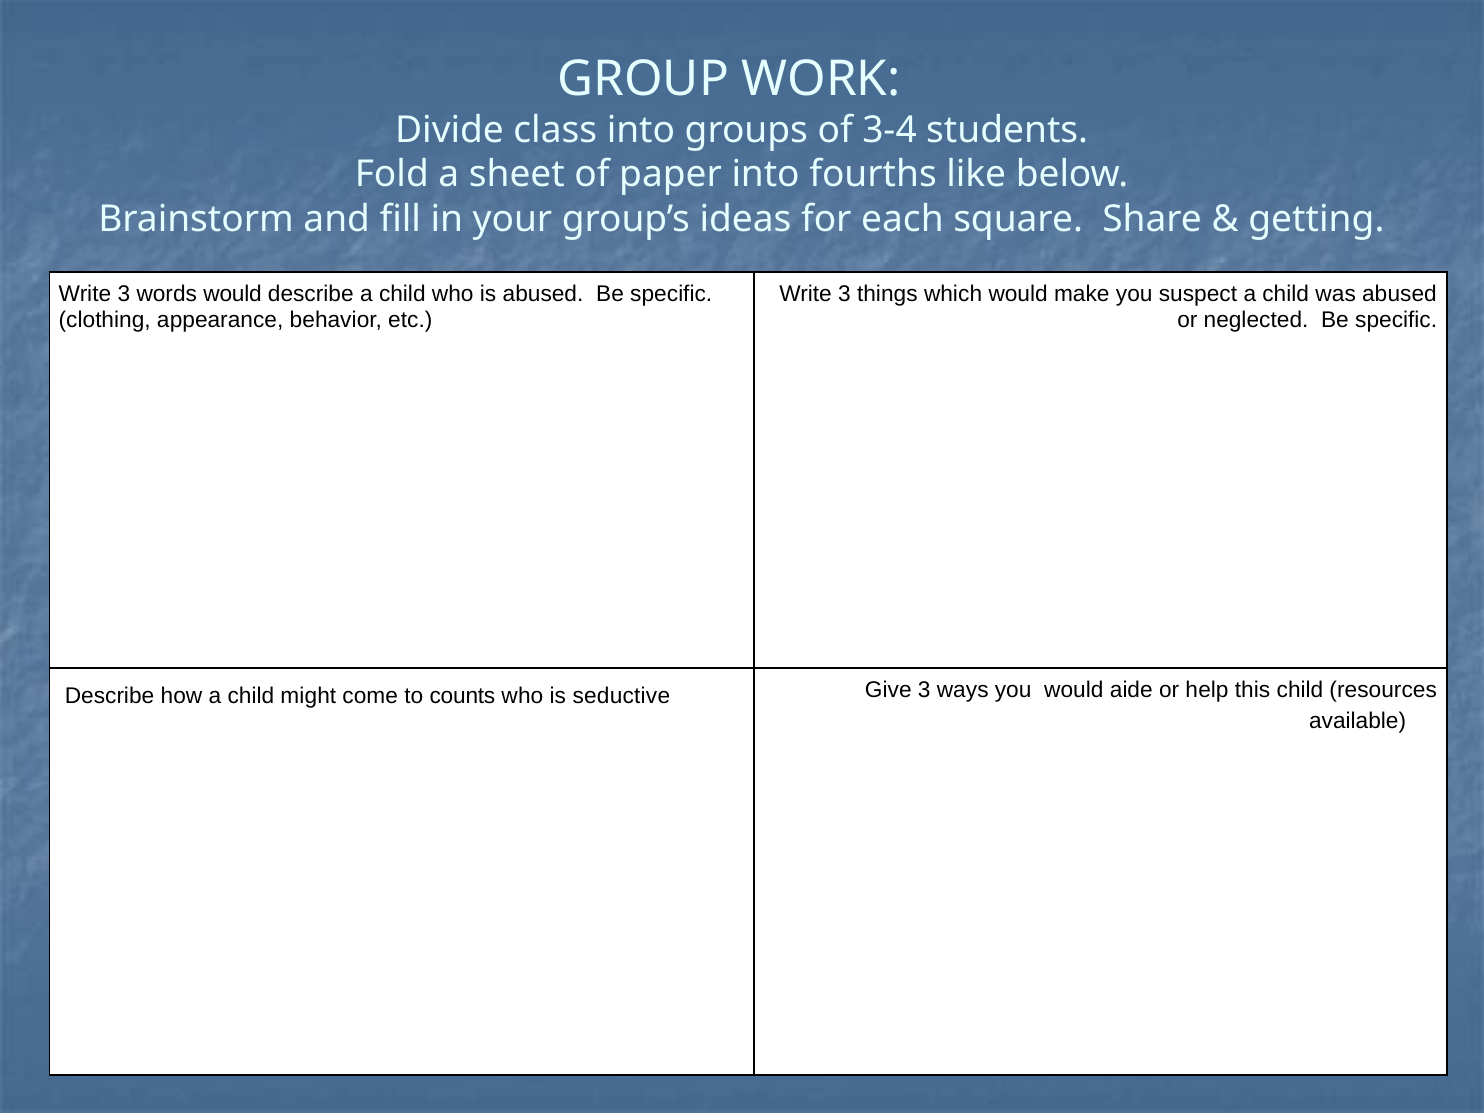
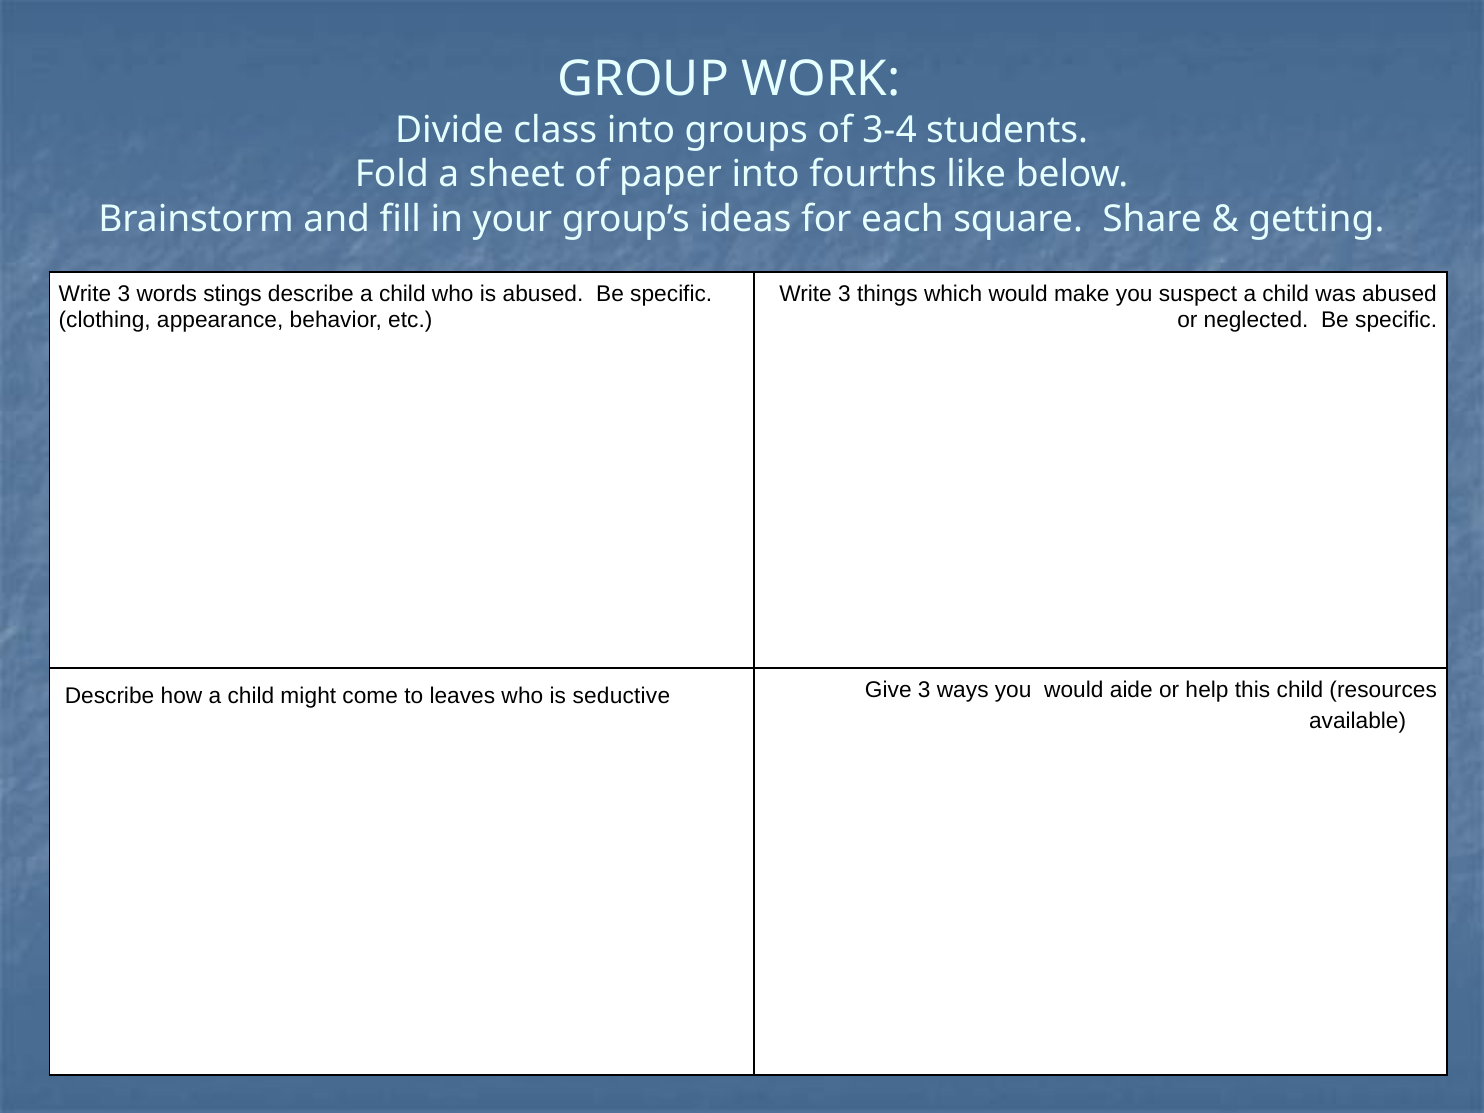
words would: would -> stings (233, 294)
counts: counts -> leaves (462, 696)
